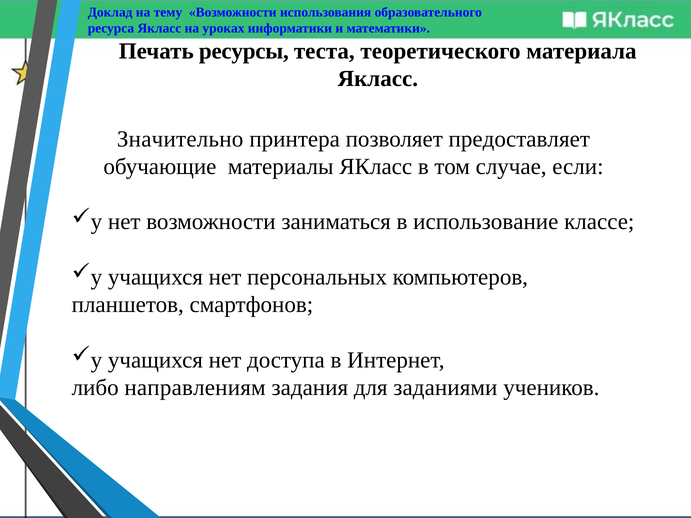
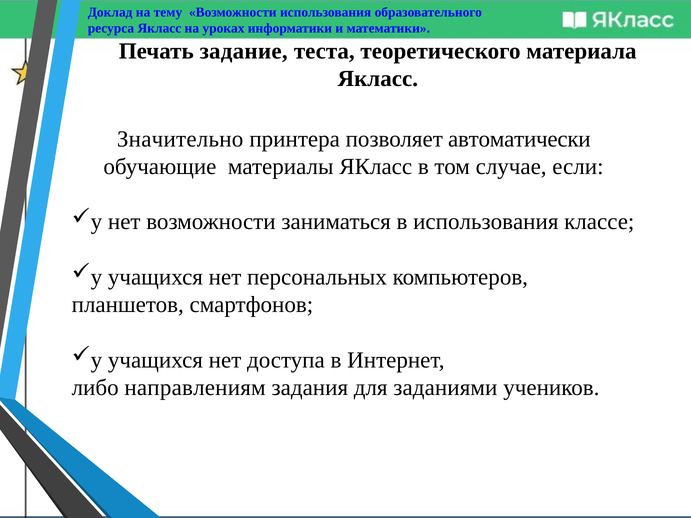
ресурсы: ресурсы -> задание (244, 51)
предоставляет: предоставляет -> автоматически (519, 139)
в использование: использование -> использования (486, 222)
